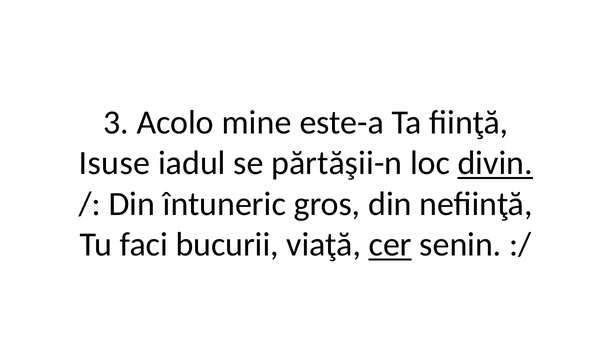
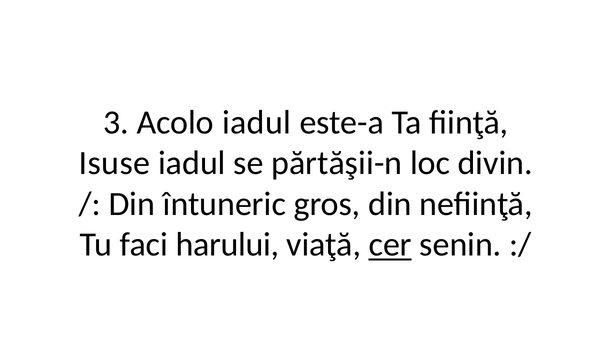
Acolo mine: mine -> iadul (257, 123)
divin underline: present -> none (495, 163)
bucurii: bucurii -> harului (227, 245)
